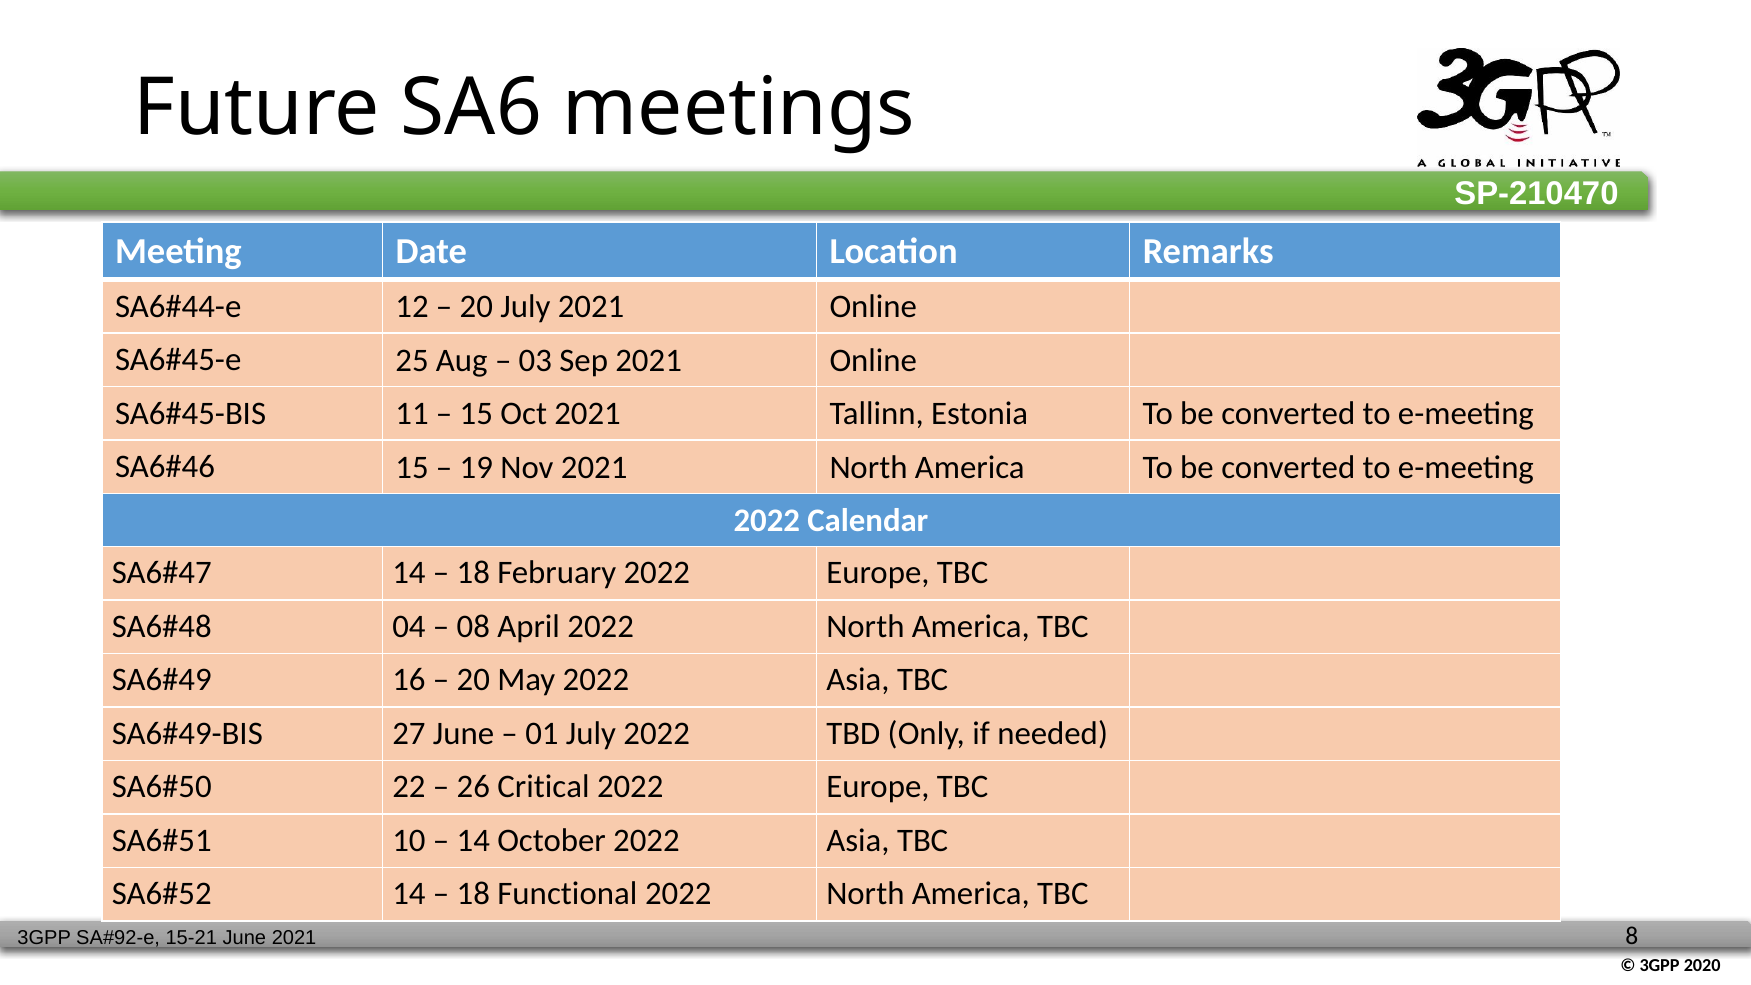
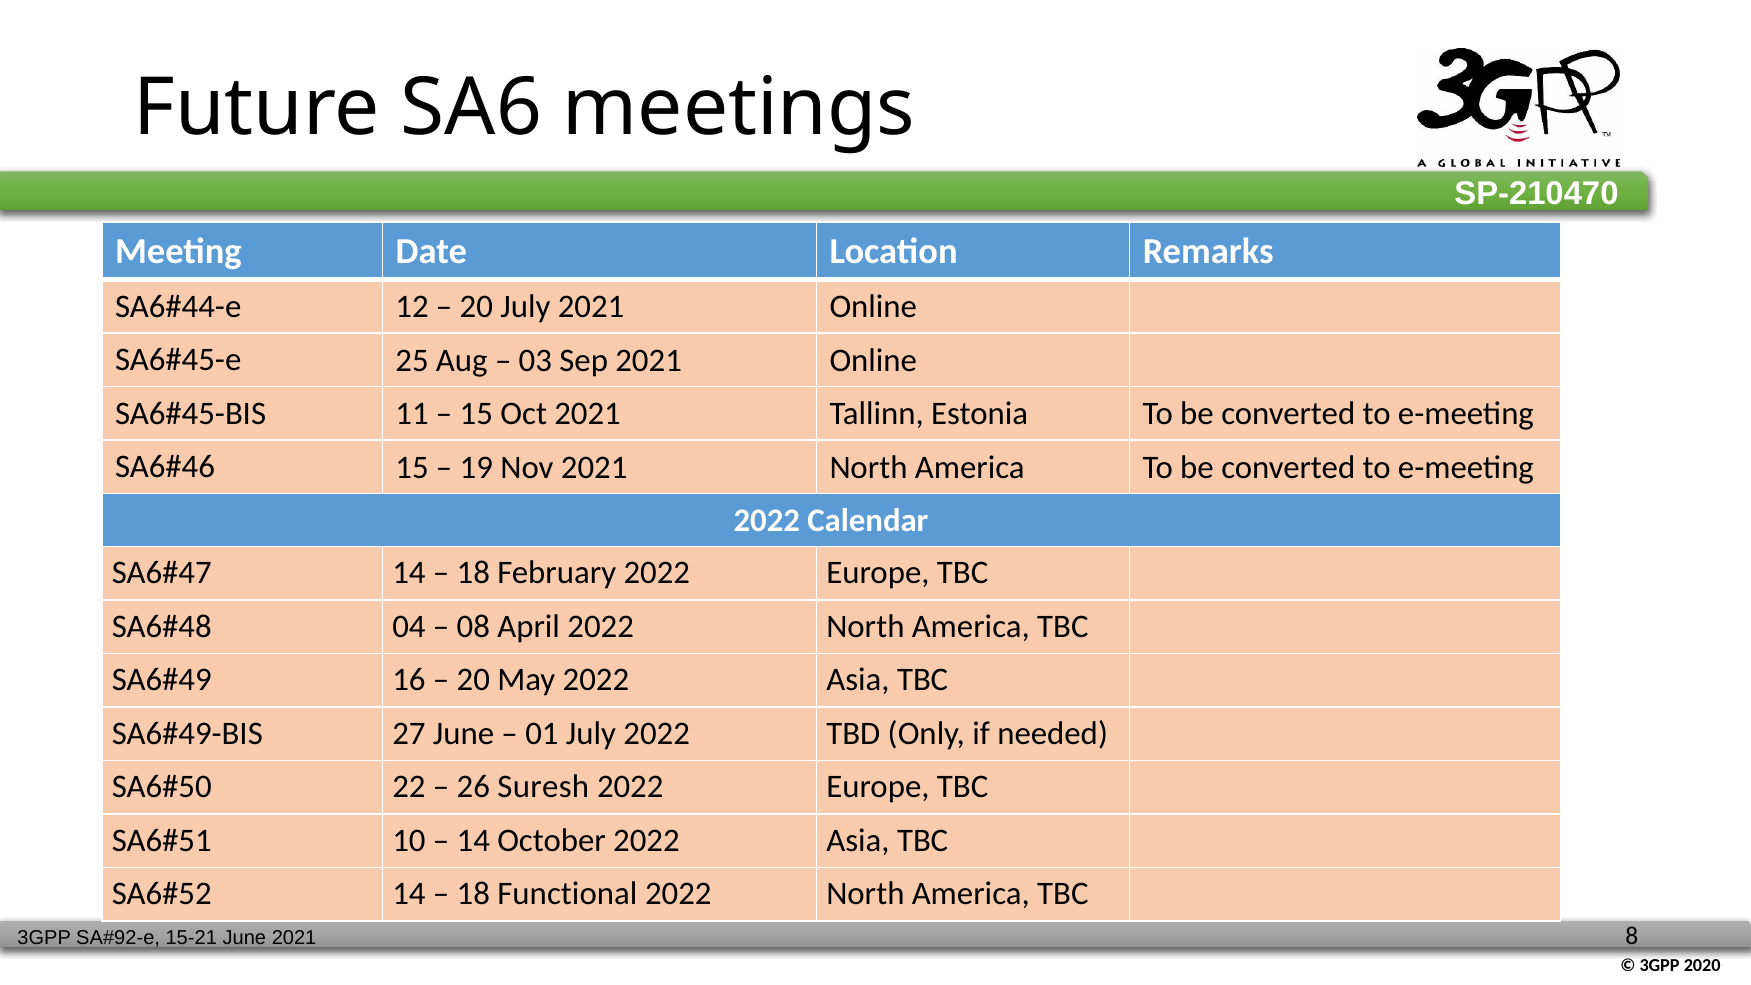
Critical: Critical -> Suresh (543, 787)
